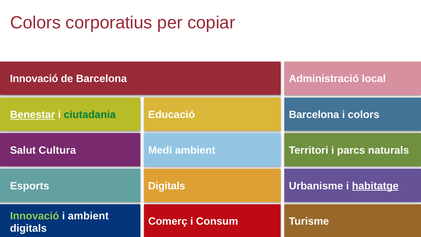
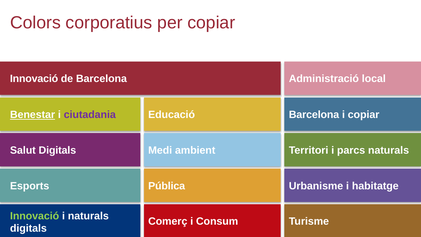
ciutadania colour: green -> purple (90, 115)
i colors: colors -> copiar (364, 115)
Salut Cultura: Cultura -> Digitals (57, 150)
Digitals: Digitals -> Pública (167, 186)
habitatge underline: present -> none (375, 186)
i ambient: ambient -> naturals (88, 216)
